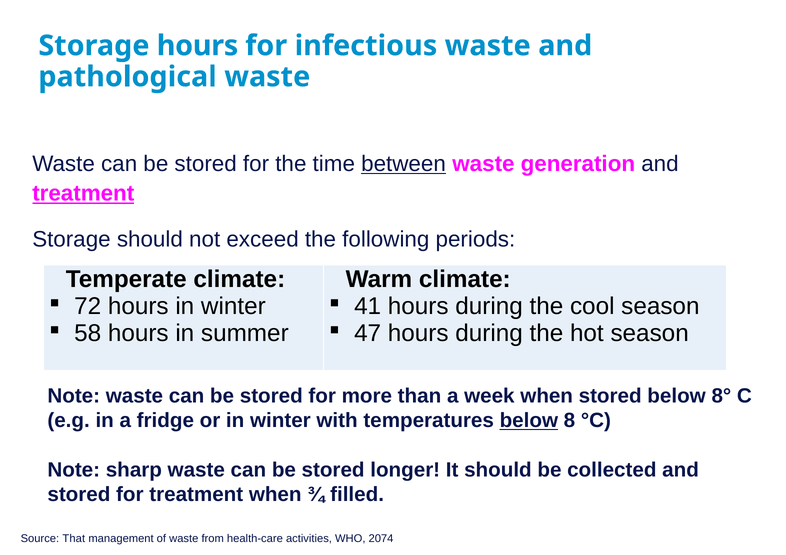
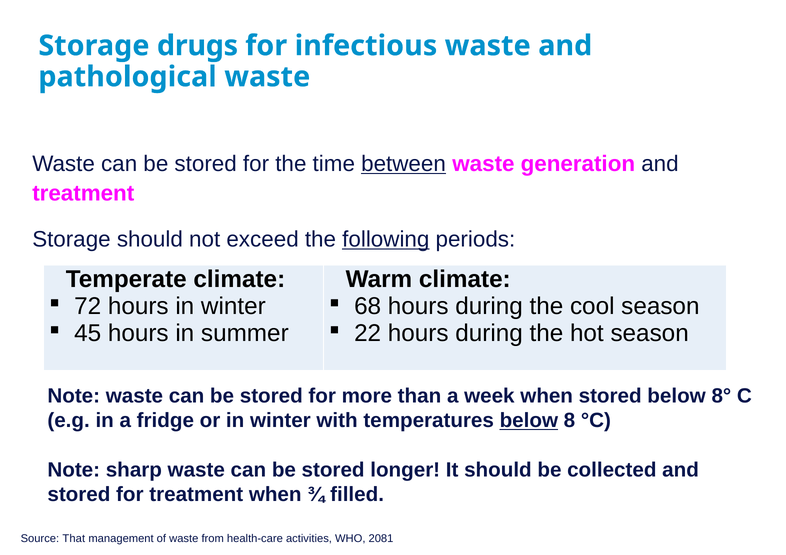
Storage hours: hours -> drugs (197, 46)
treatment underline: present -> none (83, 194)
following underline: none -> present (386, 240)
41: 41 -> 68 (368, 307)
58: 58 -> 45 (88, 334)
47: 47 -> 22 (368, 334)
2074: 2074 -> 2081 (381, 539)
